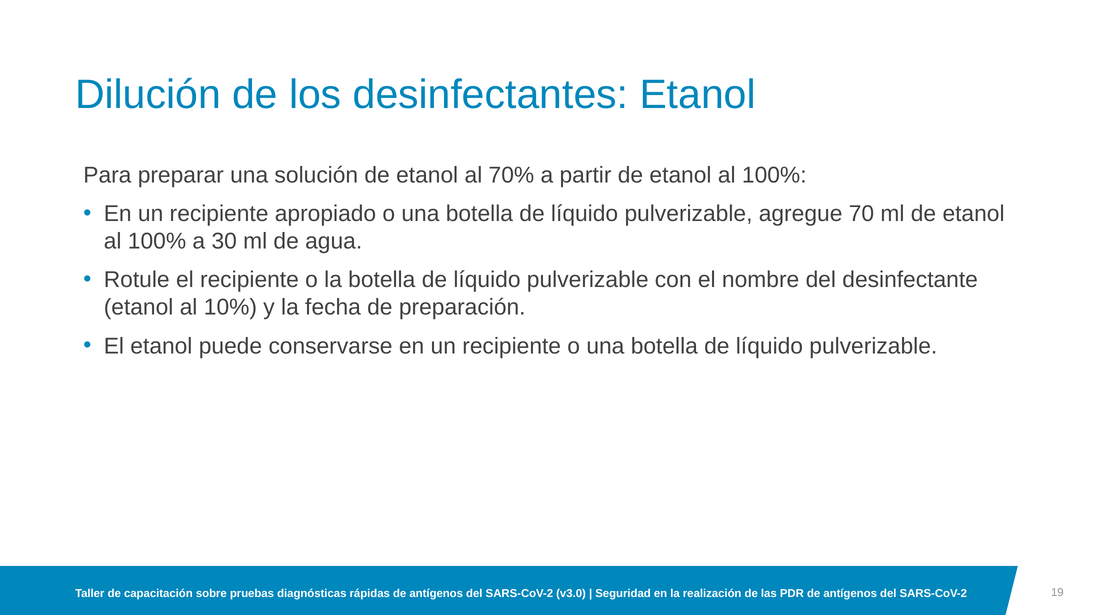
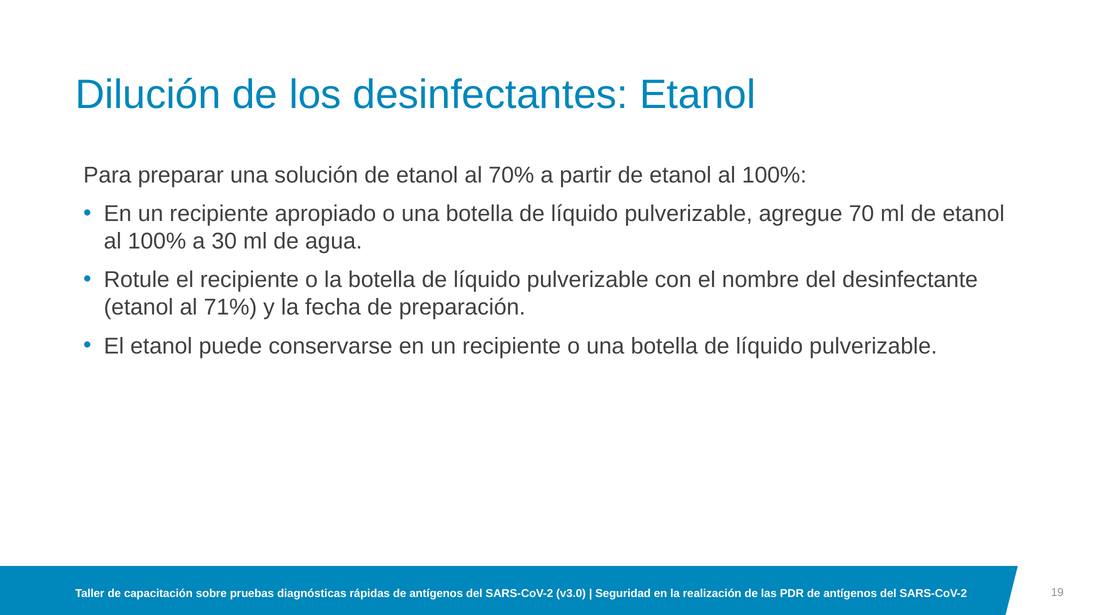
10%: 10% -> 71% (230, 307)
